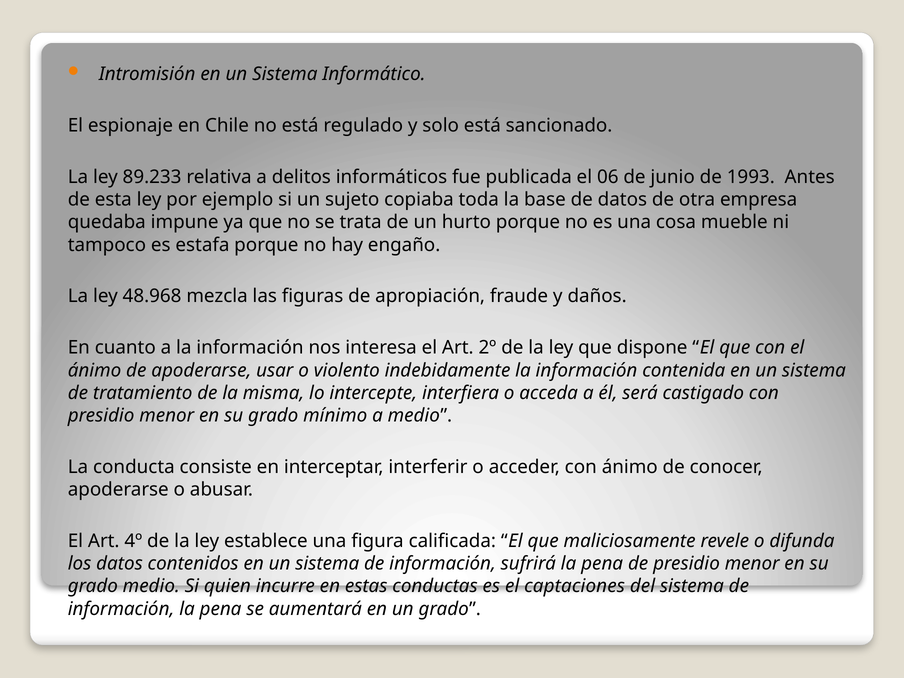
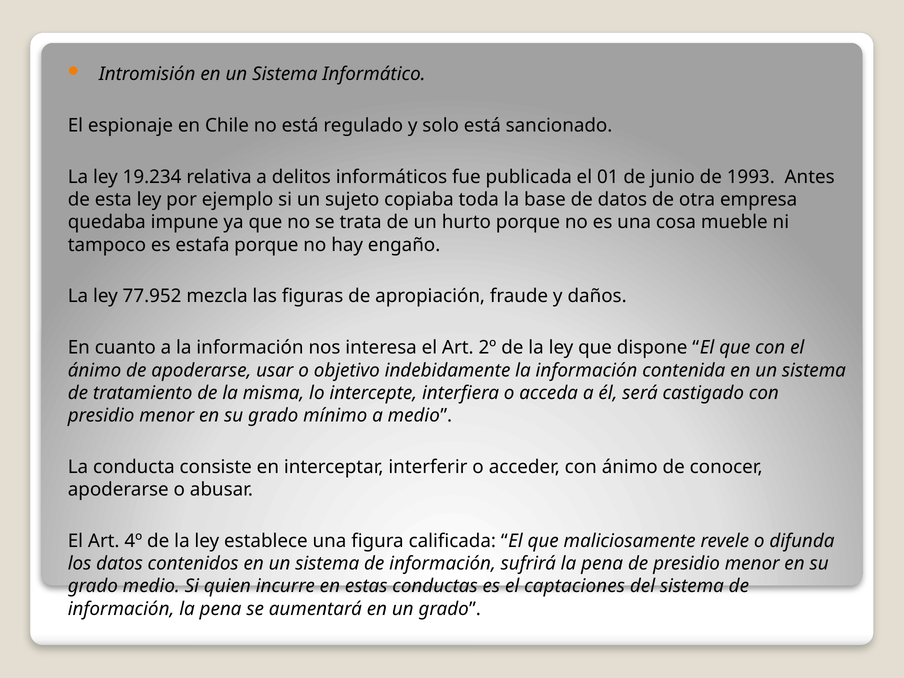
89.233: 89.233 -> 19.234 (152, 177)
06: 06 -> 01 (608, 177)
48.968: 48.968 -> 77.952 (152, 296)
violento: violento -> objetivo (347, 370)
